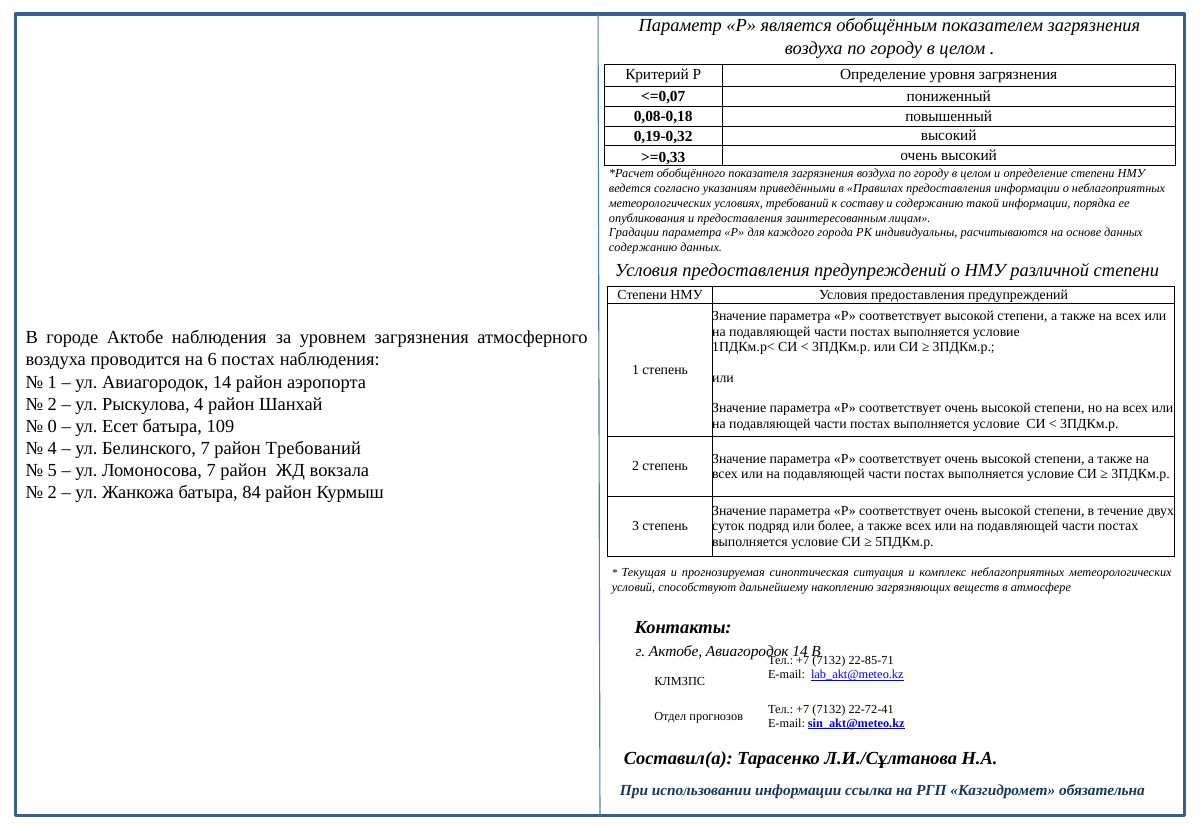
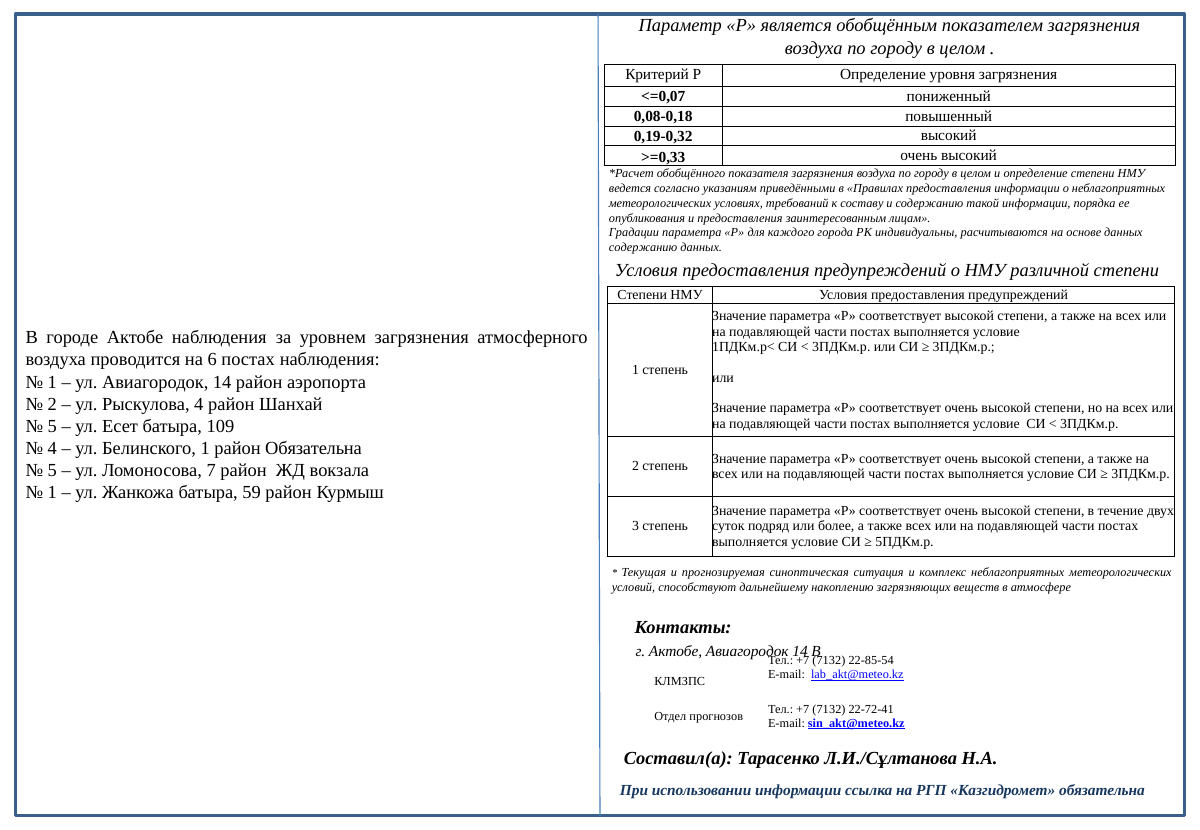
0: 0 -> 5 (52, 427)
Белинского 7: 7 -> 1 (205, 449)
район Требований: Требований -> Обязательна (314, 449)
2: 2 -> 1 (52, 493)
84: 84 -> 59 (252, 493)
22-85-71: 22-85-71 -> 22-85-54 (871, 661)
